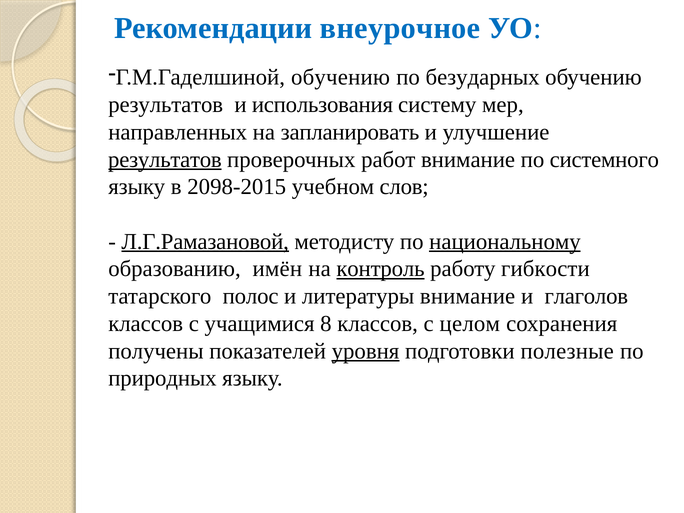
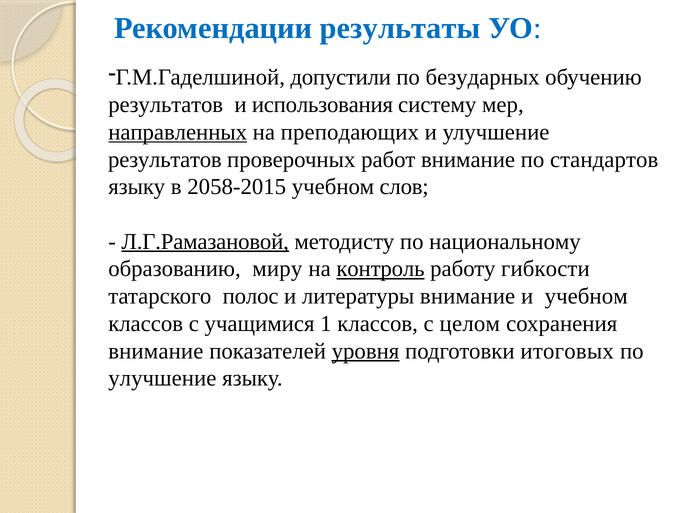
внеурочное: внеурочное -> результаты (400, 28)
Г.М.Гаделшиной обучению: обучению -> допустили (341, 77)
направленных underline: none -> present (178, 132)
запланировать: запланировать -> преподающих (350, 132)
результатов underline: present -> none (165, 159)
системного: системного -> стандартов (604, 159)
2098-2015: 2098-2015 -> 2058-2015 (237, 187)
национальному underline: present -> none (505, 242)
имён: имён -> миру (277, 269)
и глаголов: глаголов -> учебном (586, 296)
8: 8 -> 1 (326, 324)
получены: получены -> внимание (156, 351)
полезные: полезные -> итоговых (567, 351)
природных: природных -> улучшение (162, 378)
